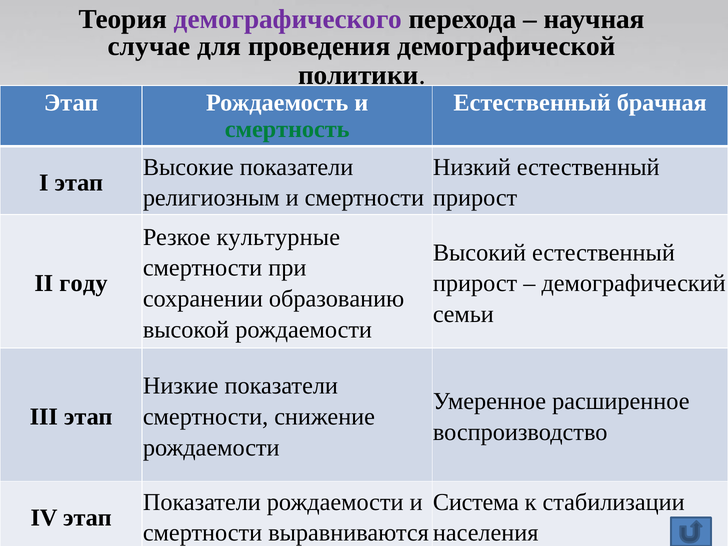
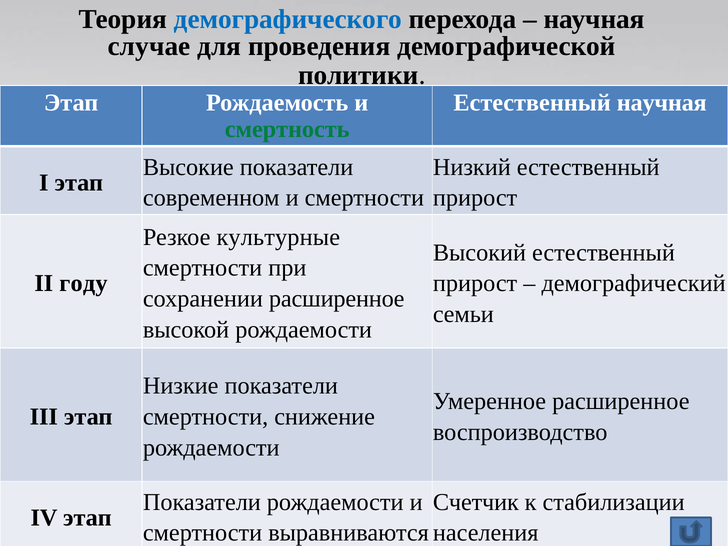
демографического colour: purple -> blue (288, 19)
Естественный брачная: брачная -> научная (662, 103)
религиозным: религиозным -> современном (211, 198)
сохранении образованию: образованию -> расширенное (337, 299)
Система: Система -> Счетчик (476, 502)
